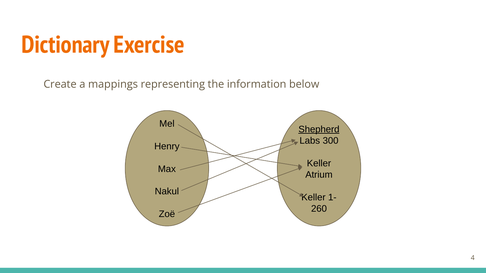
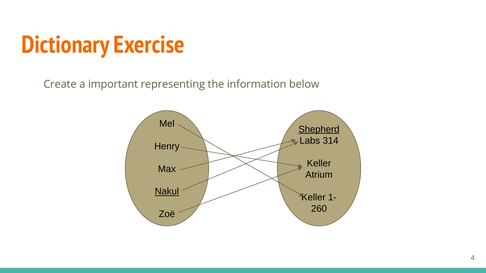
mappings: mappings -> important (113, 85)
300: 300 -> 314 (331, 141)
Nakul underline: none -> present (167, 192)
